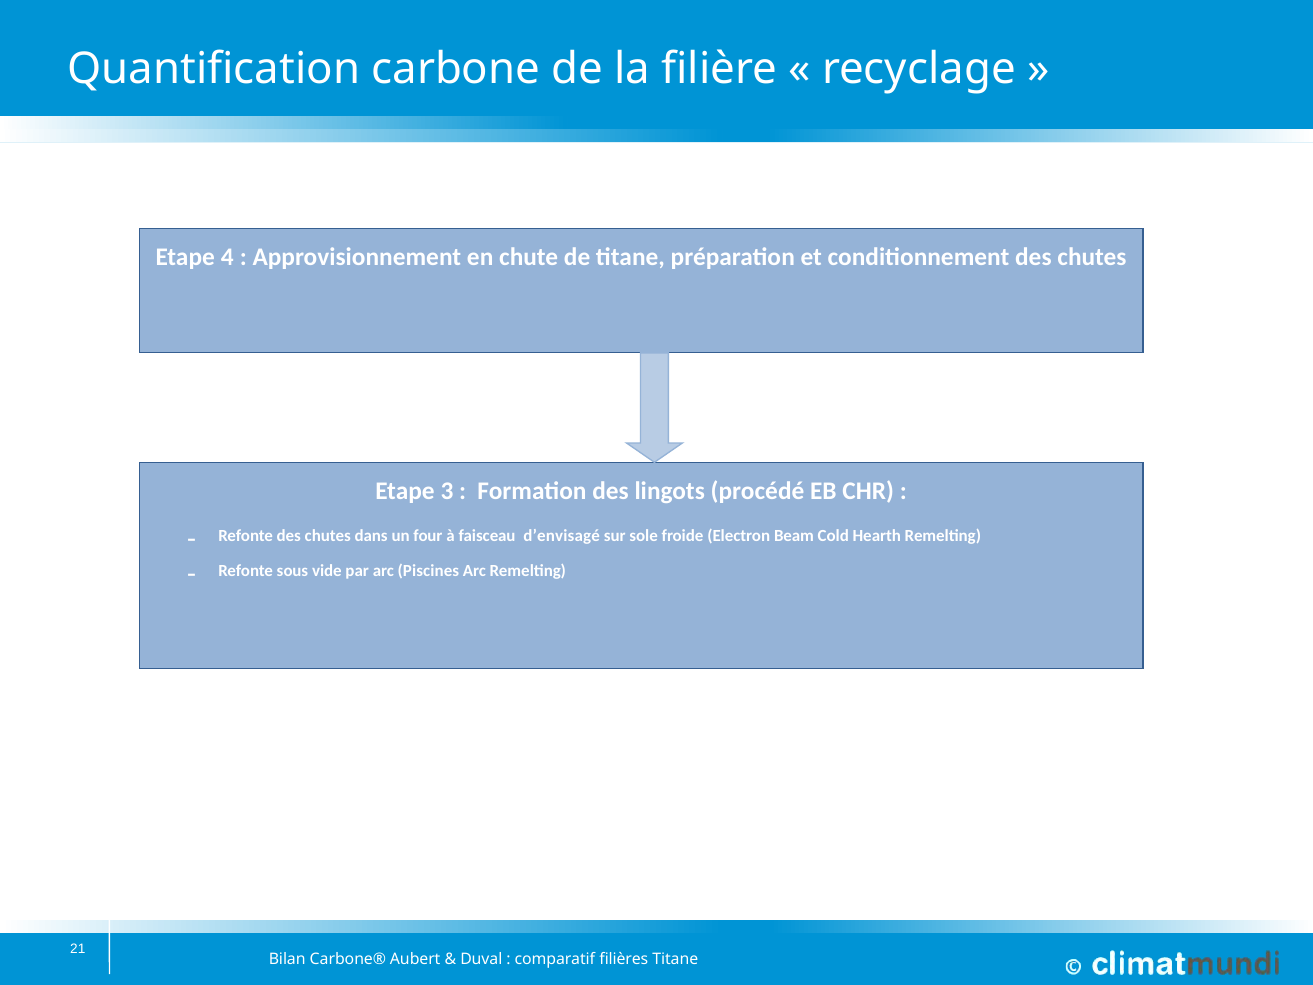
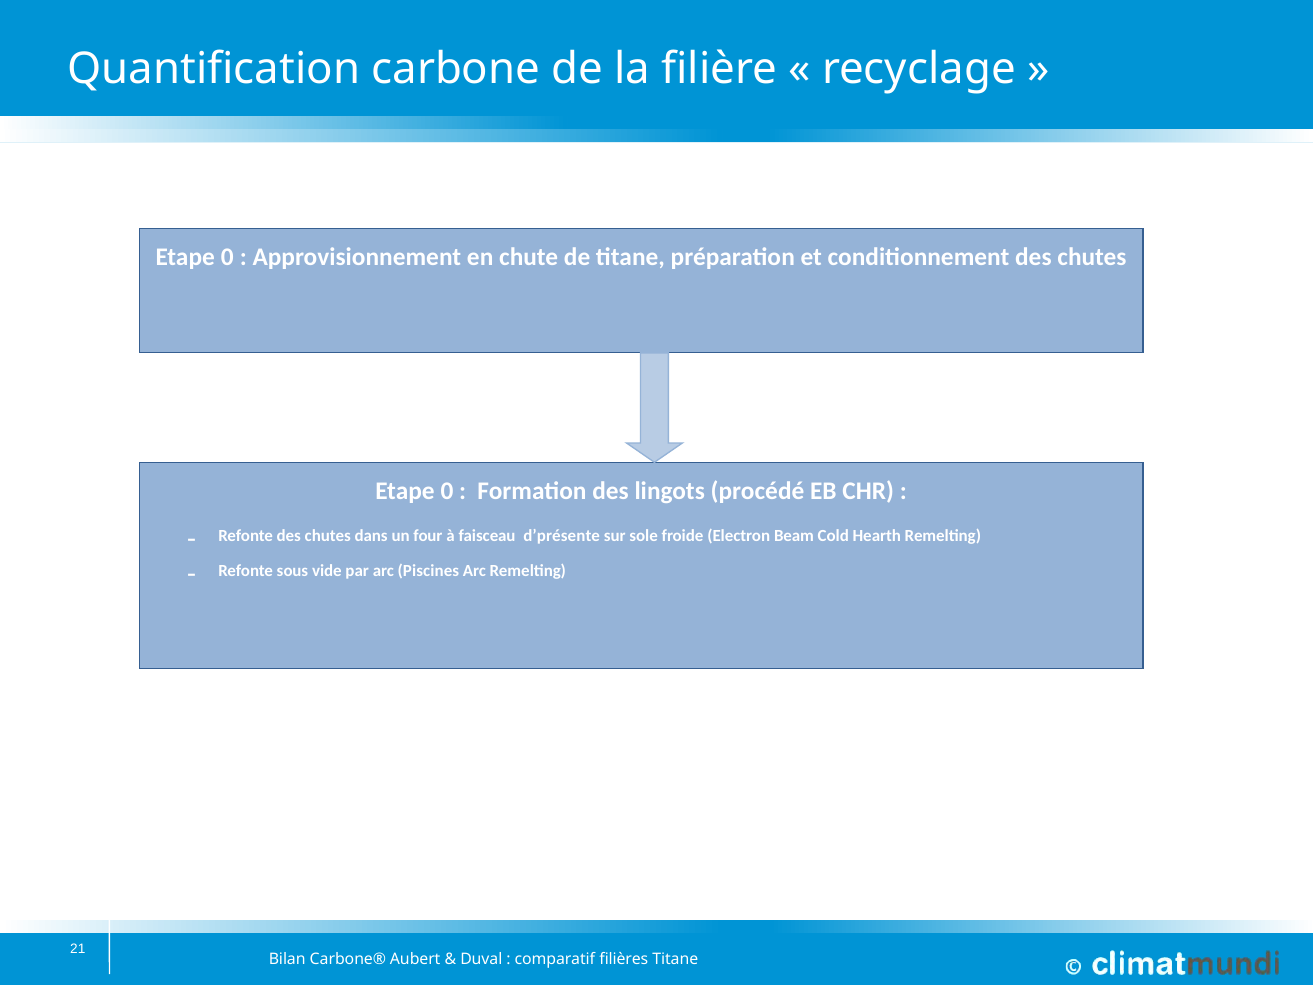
4: 4 -> 0 (227, 257)
3: 3 -> 0 (447, 491)
d’envisagé: d’envisagé -> d’présente (562, 536)
